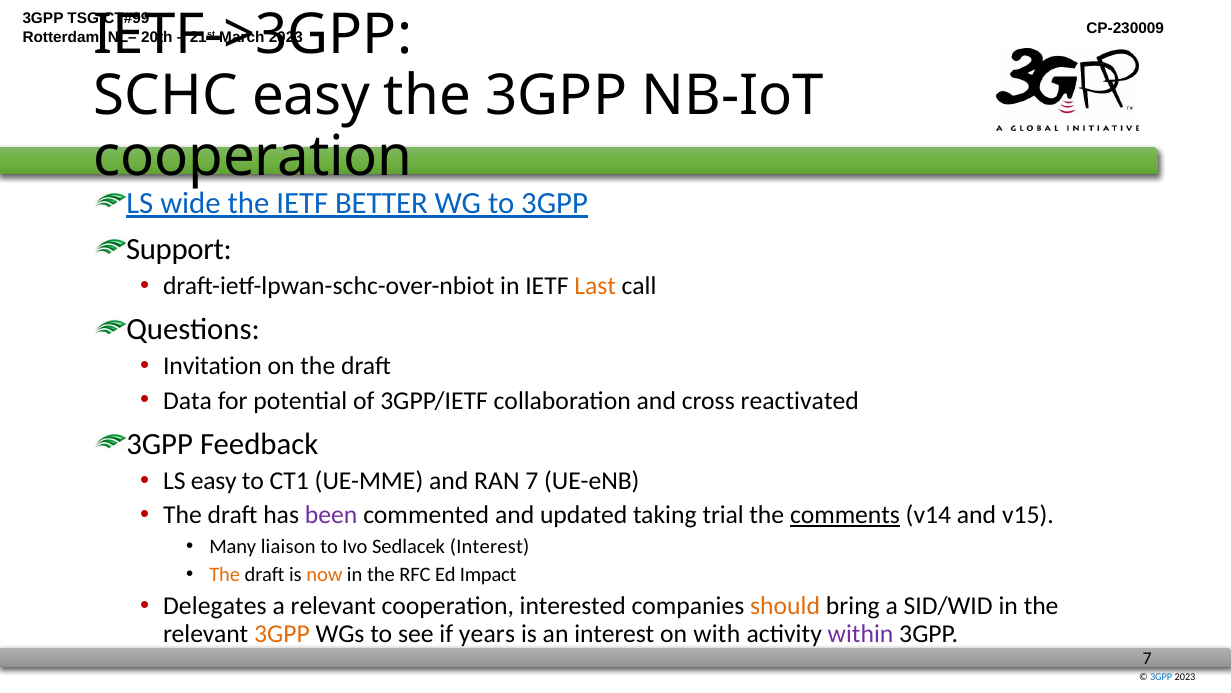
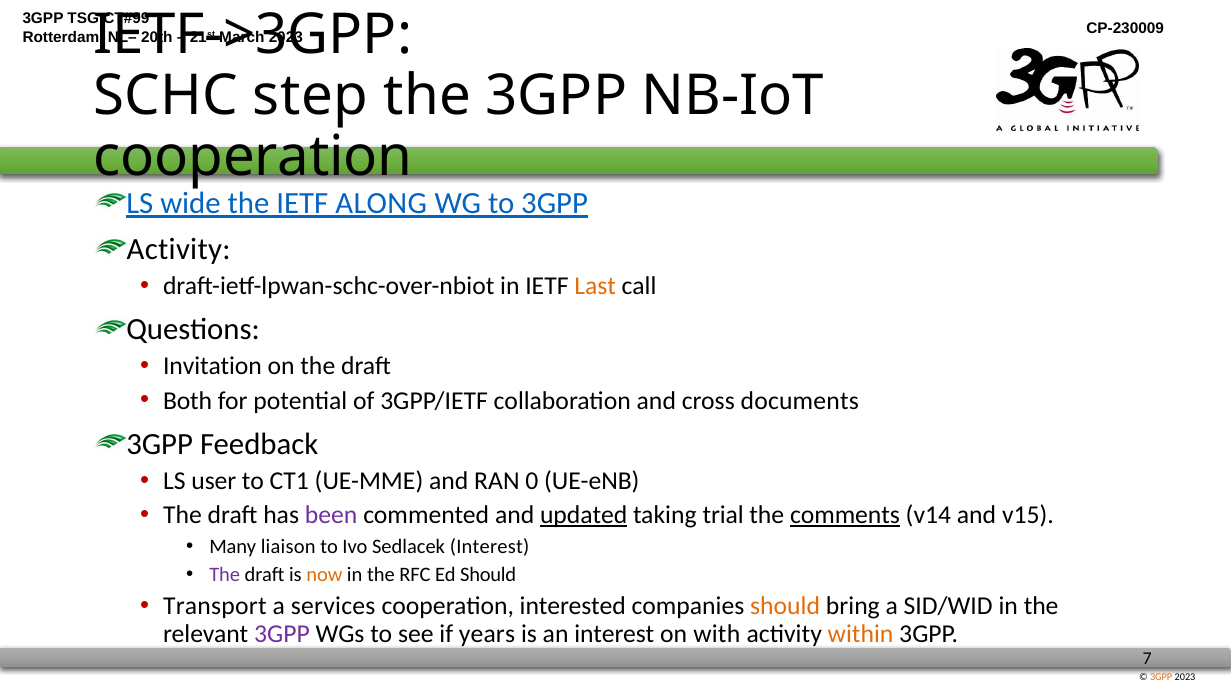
SCHC easy: easy -> step (311, 96)
BETTER: BETTER -> ALONG (381, 203)
Support: Support -> Activity (179, 249)
Data: Data -> Both (188, 400)
reactivated: reactivated -> documents (800, 400)
LS easy: easy -> user (214, 480)
RAN 7: 7 -> 0 (532, 480)
updated underline: none -> present (584, 514)
The colour: orange -> purple (225, 574)
Ed Impact: Impact -> Should (488, 574)
Delegates: Delegates -> Transport (215, 606)
a relevant: relevant -> services (333, 606)
3GPP colour: orange -> purple (282, 633)
within colour: purple -> orange (861, 633)
3GPP colour: blue -> orange (1161, 677)
